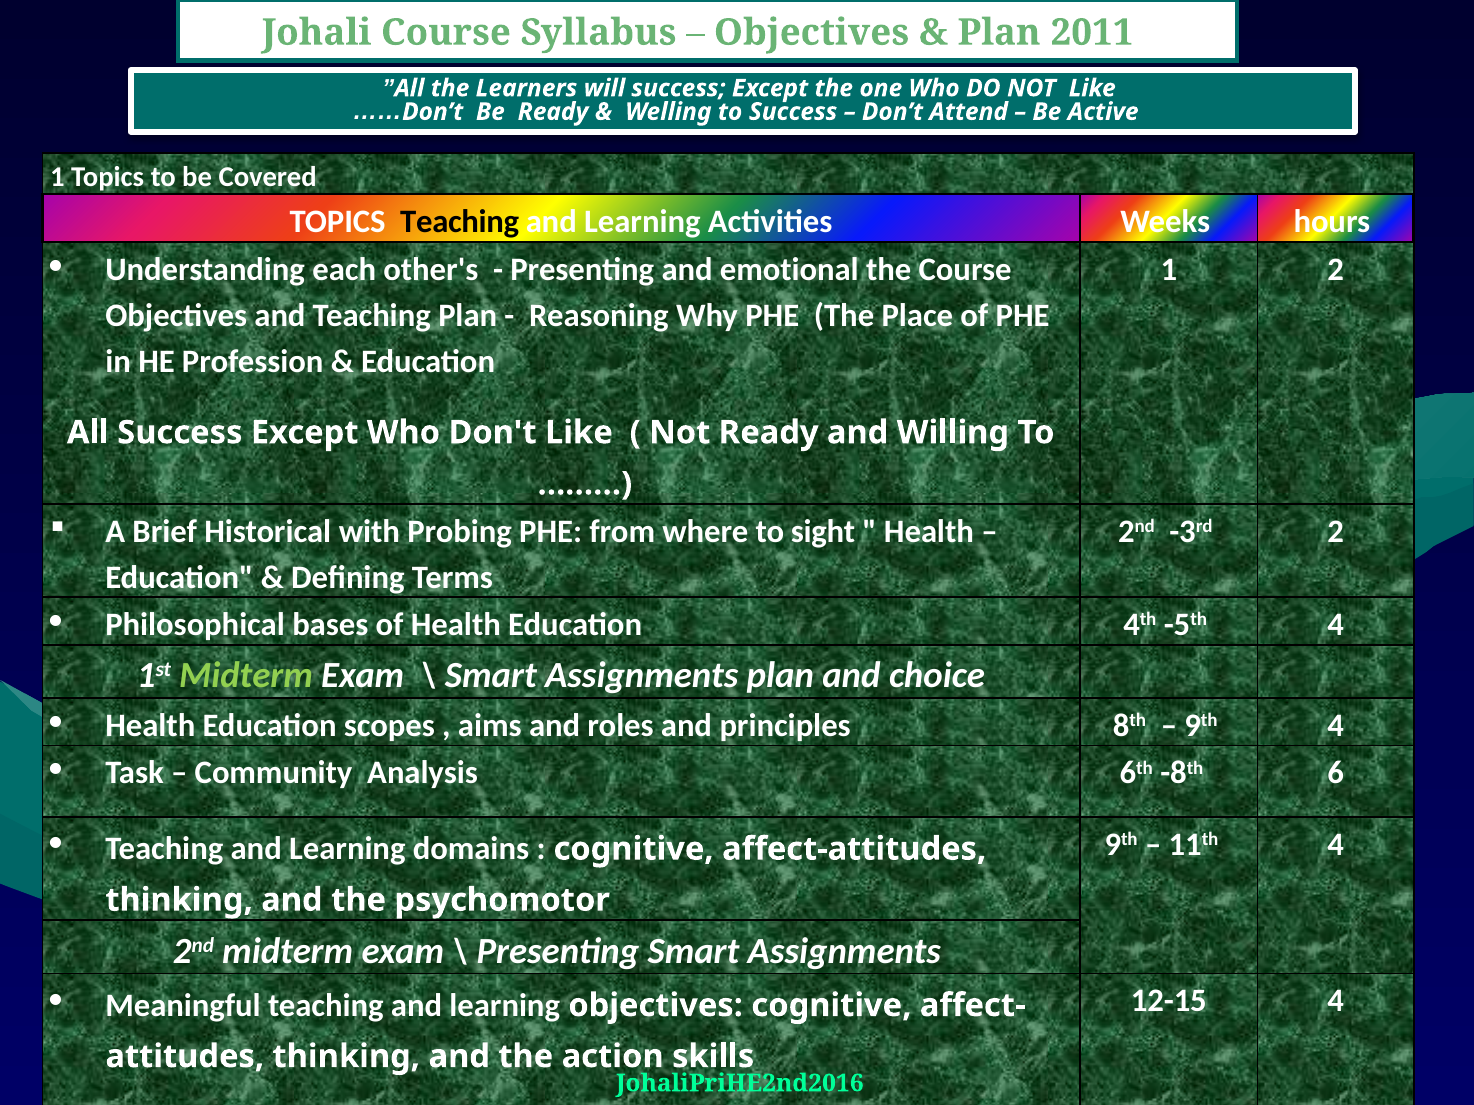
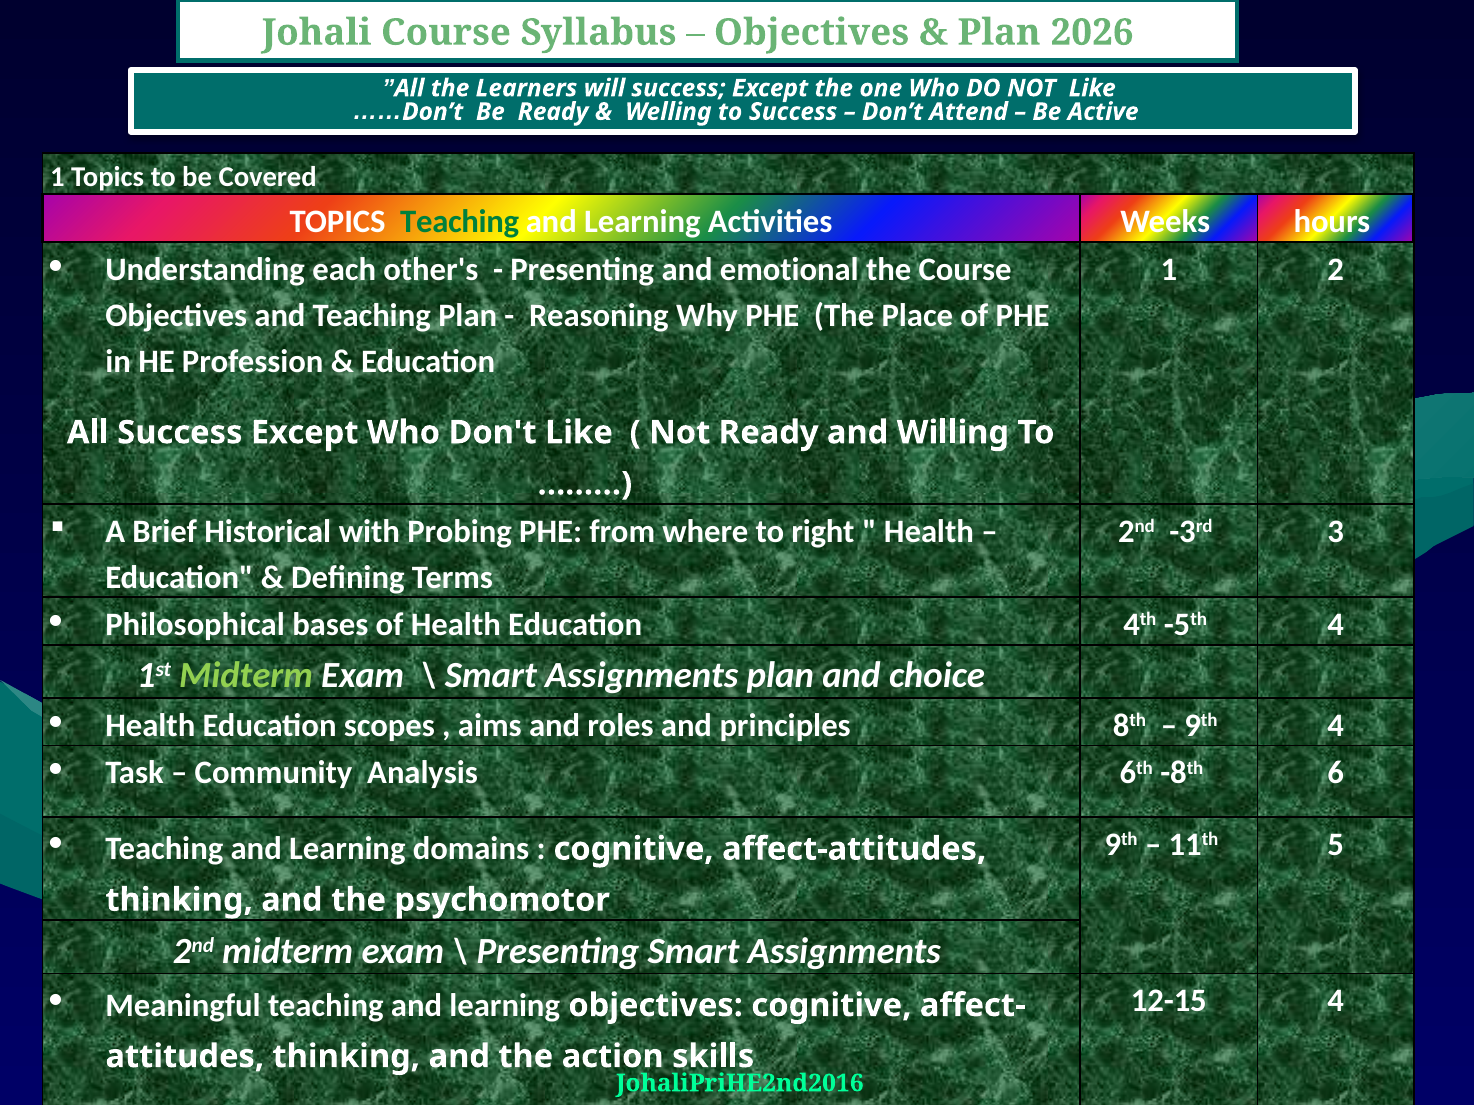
2011: 2011 -> 2026 (1092, 33)
Teaching colour: black -> green (460, 222)
sight: sight -> right (823, 532)
-3rd 2: 2 -> 3 (1336, 532)
11th 4: 4 -> 5 (1336, 845)
